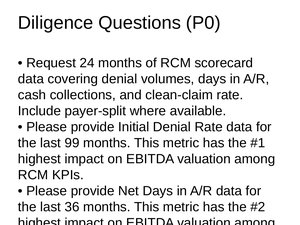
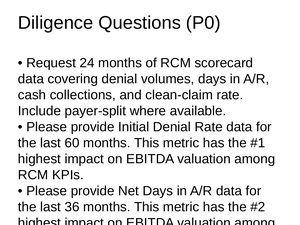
99: 99 -> 60 (72, 143)
